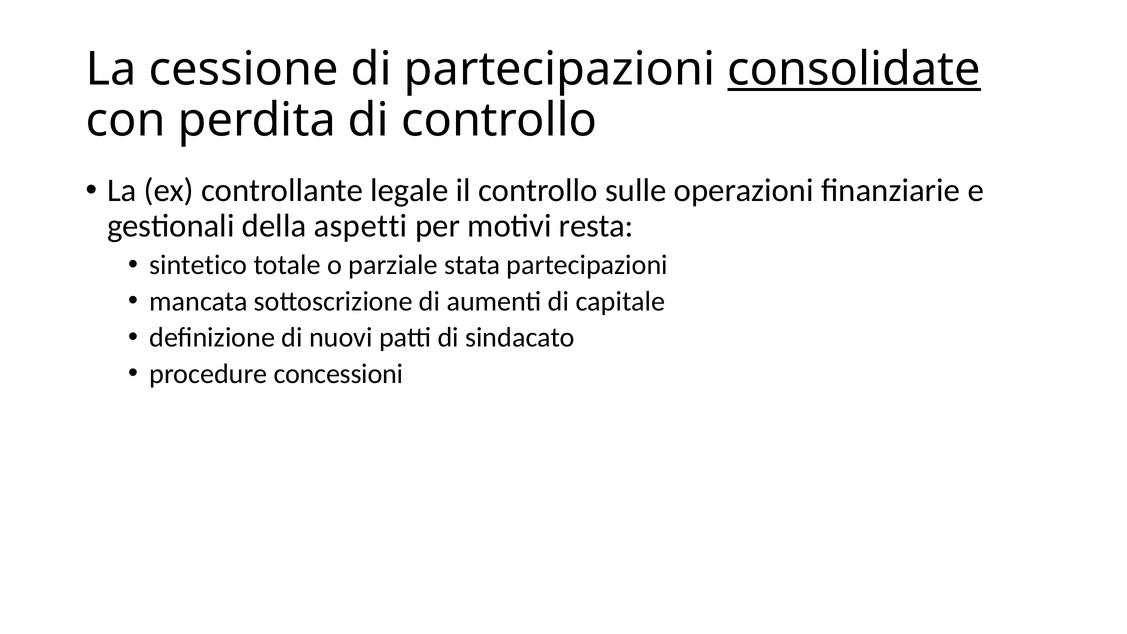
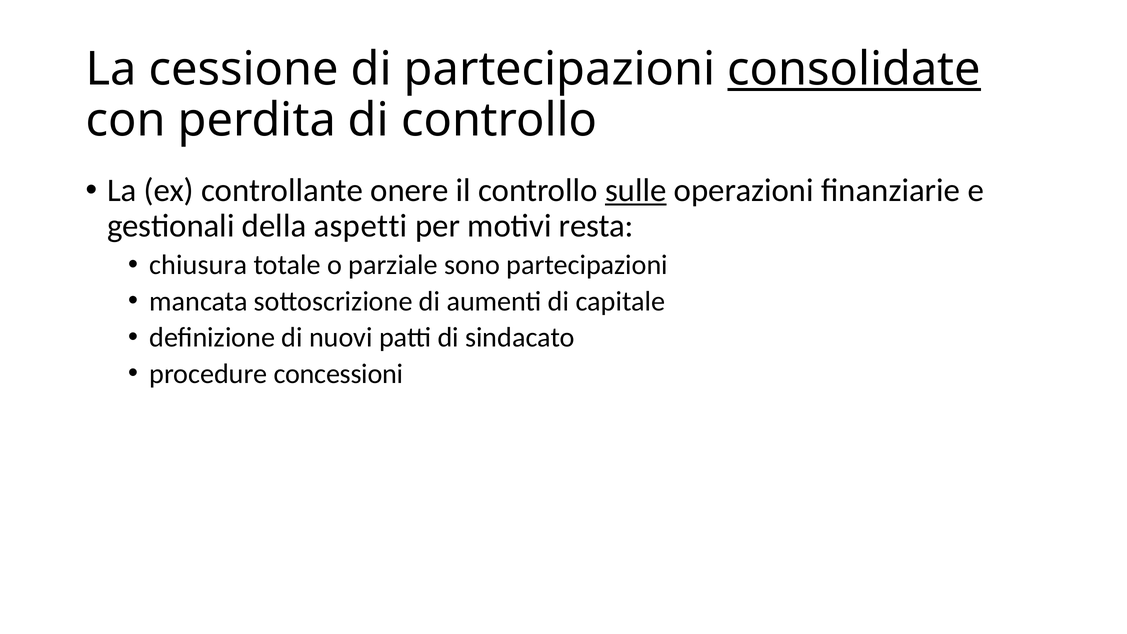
legale: legale -> onere (409, 191)
sulle underline: none -> present (636, 191)
sintetico: sintetico -> chiusura (198, 265)
stata: stata -> sono (472, 265)
